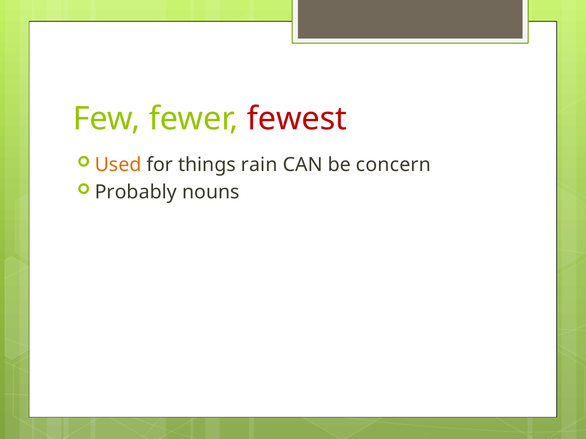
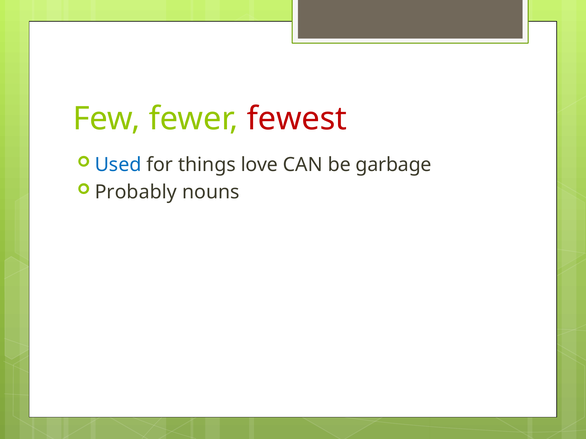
Used colour: orange -> blue (118, 165)
rain: rain -> love (259, 165)
concern: concern -> garbage (394, 165)
